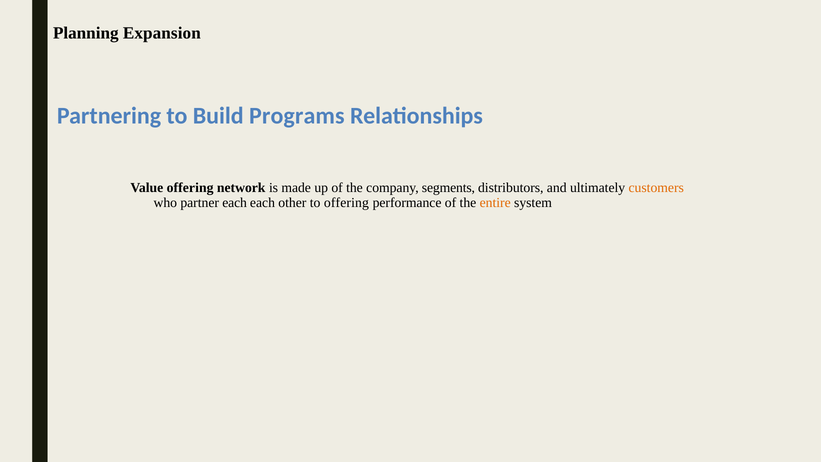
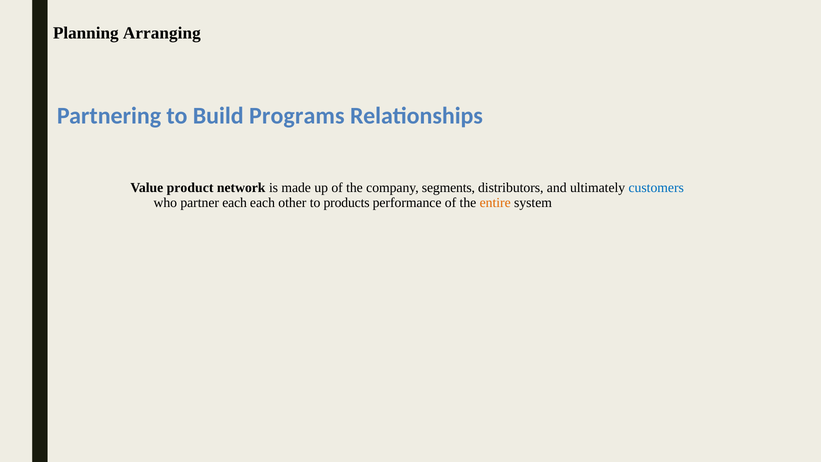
Expansion: Expansion -> Arranging (162, 33)
Value offering: offering -> product (190, 188)
customers colour: orange -> blue (656, 188)
to offering: offering -> products (347, 203)
